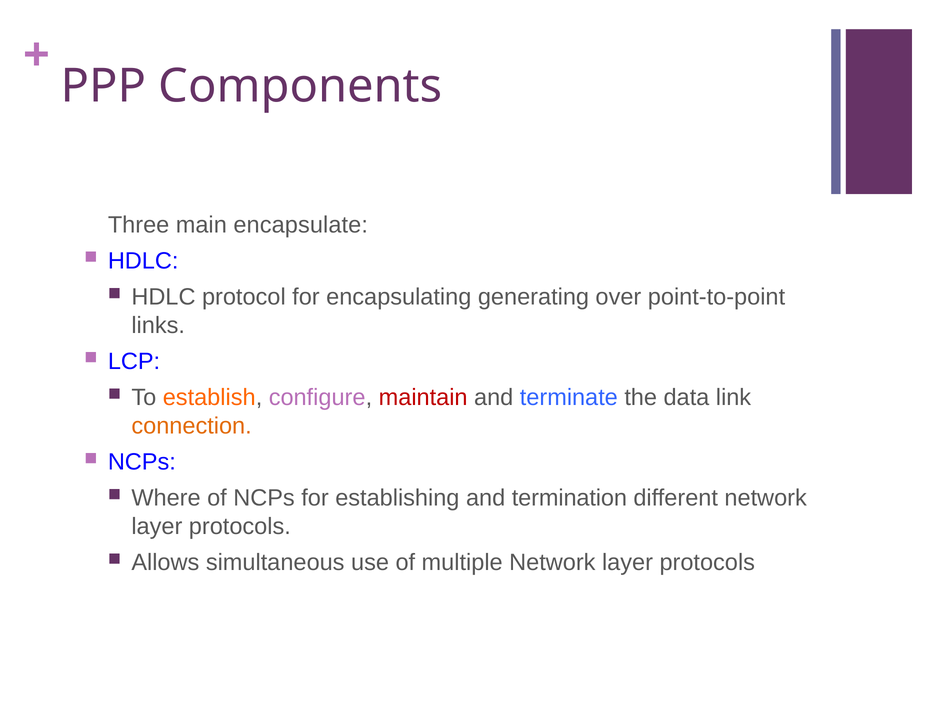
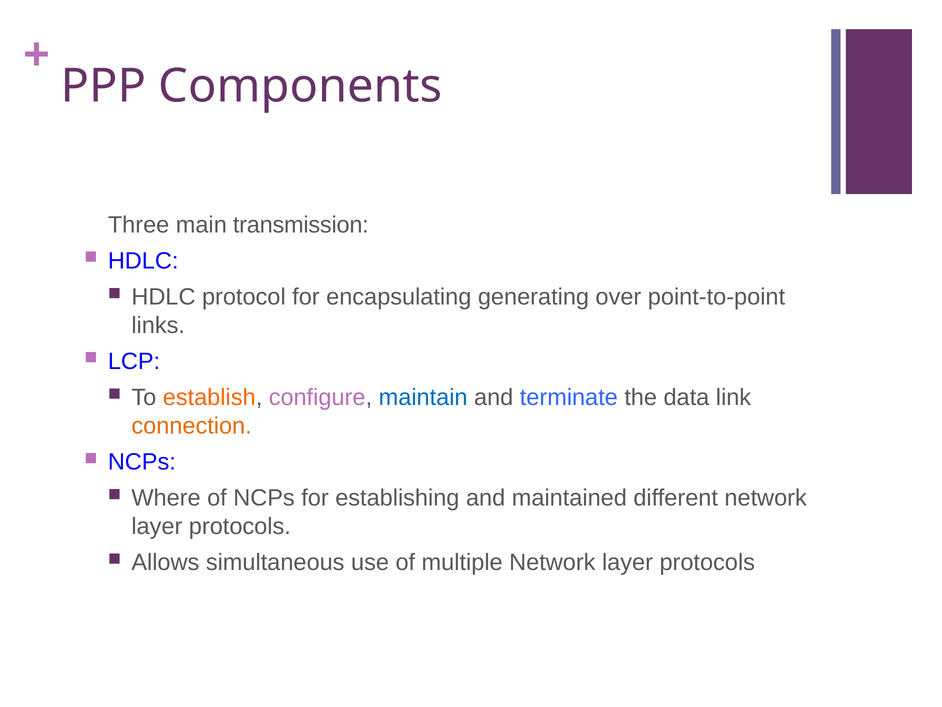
encapsulate: encapsulate -> transmission (301, 225)
maintain colour: red -> blue (423, 397)
termination: termination -> maintained (569, 498)
